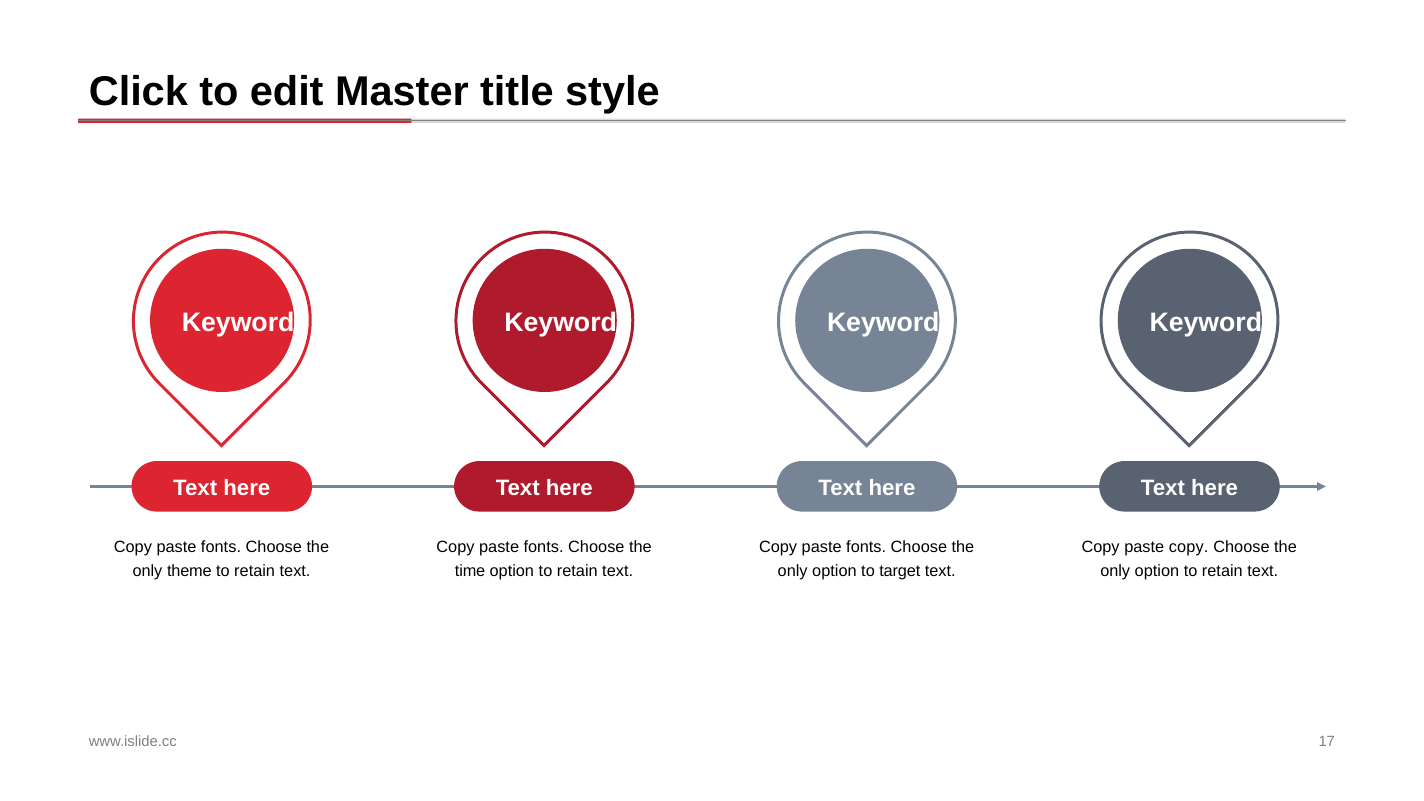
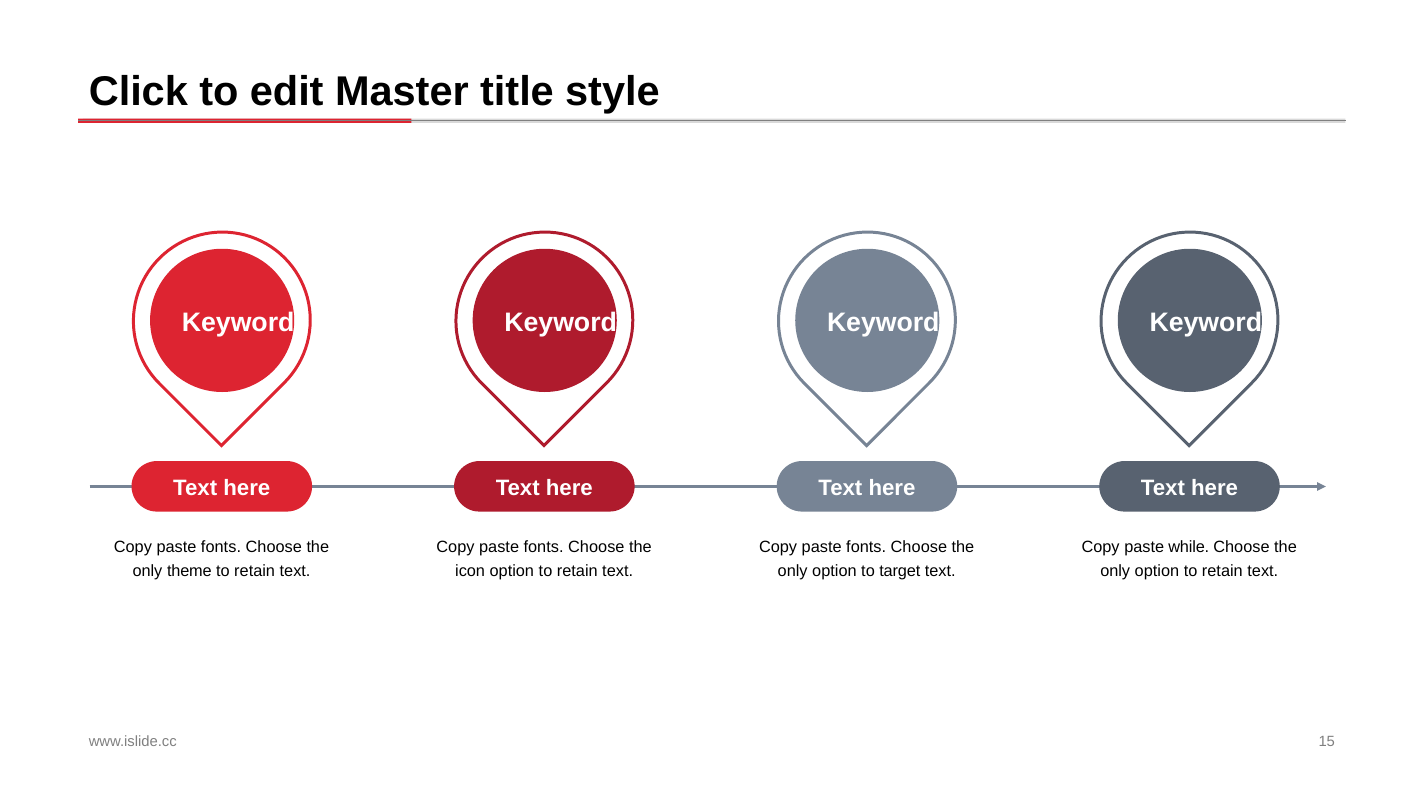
paste copy: copy -> while (1189, 547)
time: time -> icon (470, 571)
17: 17 -> 15 (1327, 742)
